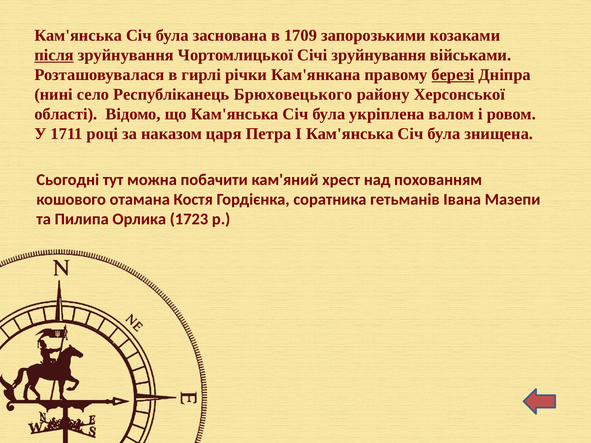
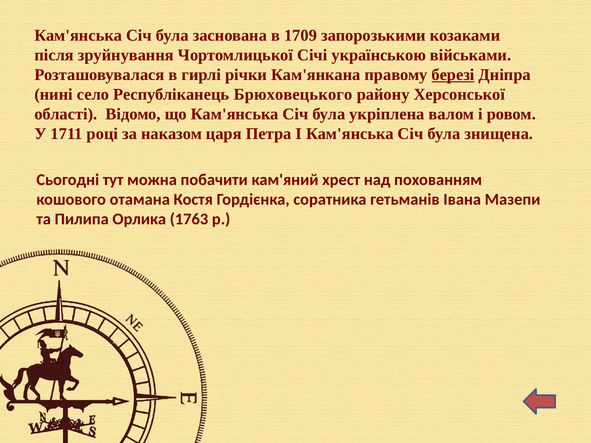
після underline: present -> none (54, 55)
Січі зруйнування: зруйнування -> українською (379, 55)
1723: 1723 -> 1763 (189, 219)
